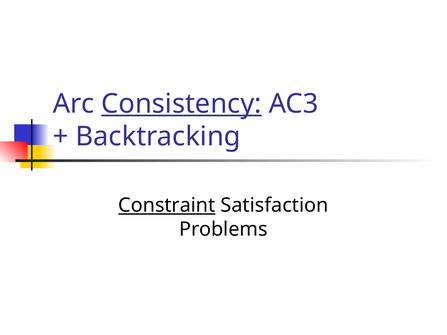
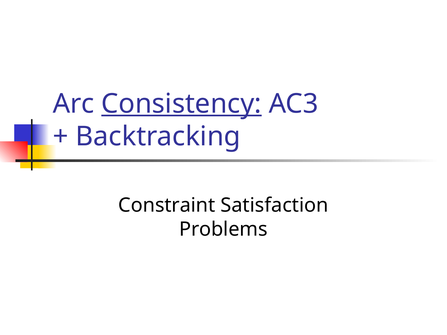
Constraint underline: present -> none (167, 206)
